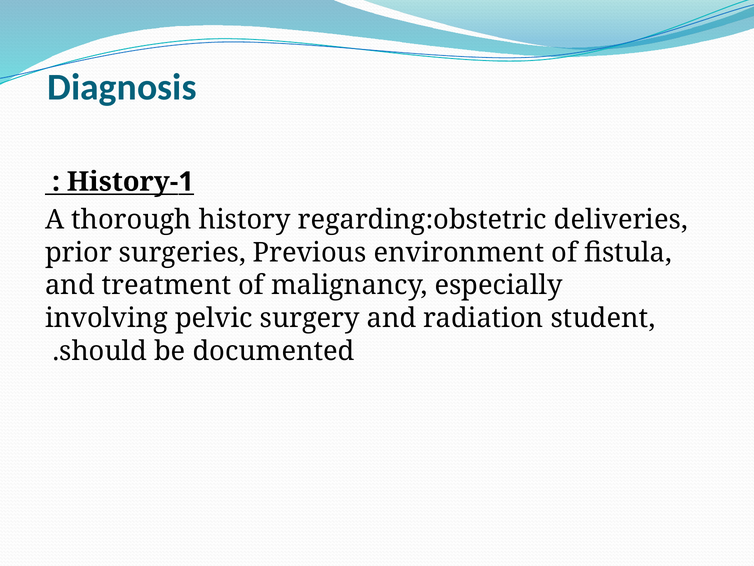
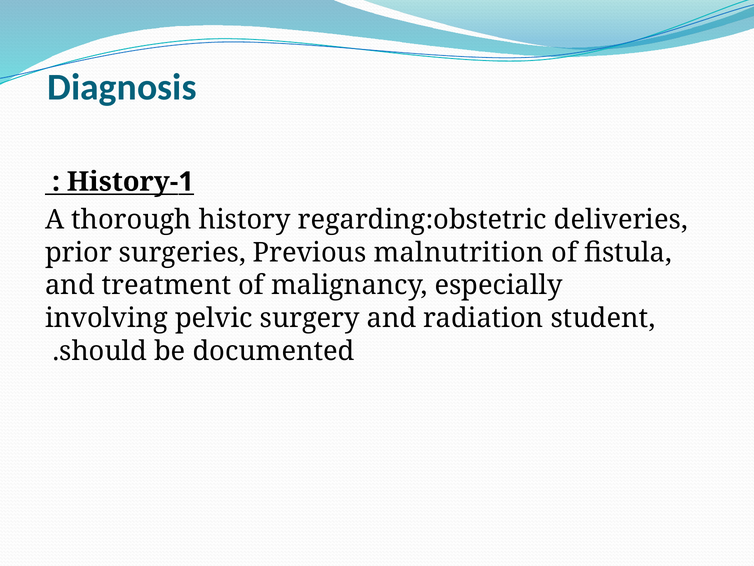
environment: environment -> malnutrition (459, 253)
